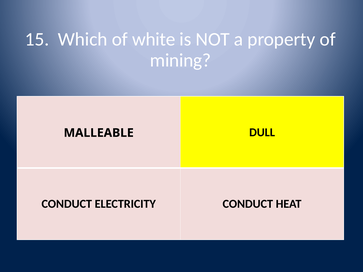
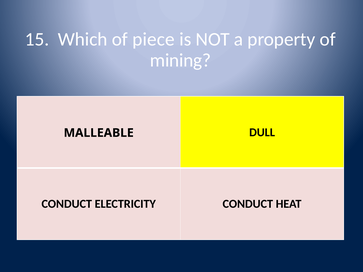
white: white -> piece (153, 39)
